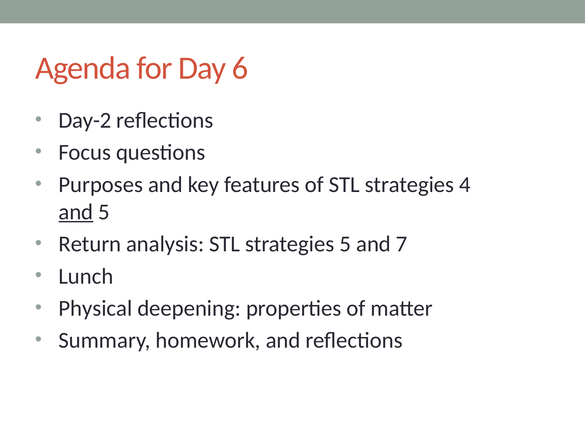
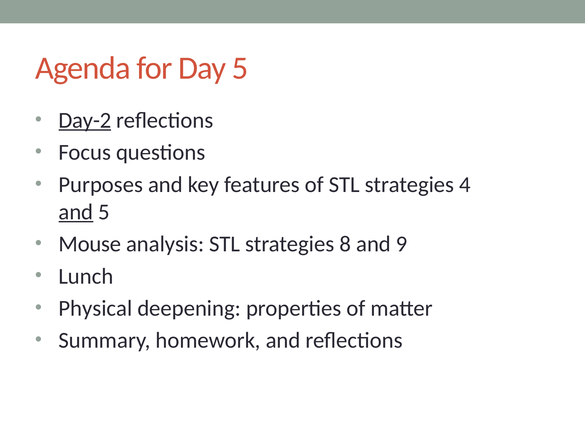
Day 6: 6 -> 5 (240, 68)
Day-2 underline: none -> present (85, 121)
Return: Return -> Mouse (90, 244)
strategies 5: 5 -> 8 (345, 244)
7: 7 -> 9 (402, 244)
